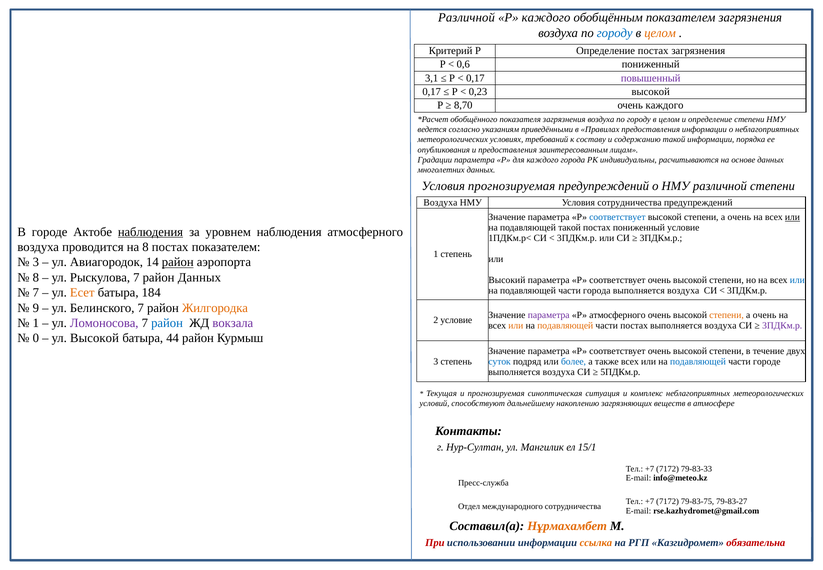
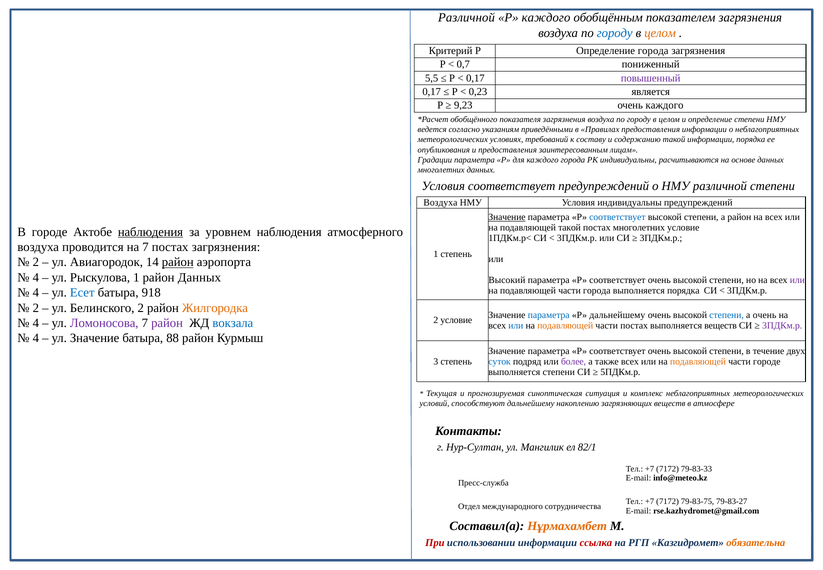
Определение постах: постах -> города (653, 51)
0,6: 0,6 -> 0,7 (463, 64)
3,1: 3,1 -> 5,5 (432, 78)
0,23 высокой: высокой -> является (651, 92)
8,70: 8,70 -> 9,23 (463, 105)
Условия прогнозируемая: прогнозируемая -> соответствует (512, 186)
Условия сотрудничества: сотрудничества -> индивидуальны (630, 202)
Значение underline: none -> present (507, 217)
очень: очень -> район (739, 217)
или underline: present -> none (792, 217)
постах пониженный: пониженный -> многолетних (639, 228)
на 8: 8 -> 7 (146, 247)
постах показателем: показателем -> загрязнения (226, 247)
3: 3 -> 2 (36, 262)
8: 8 -> 4 (36, 277)
Рыскулова 7: 7 -> 1 (136, 277)
или colour: blue -> purple (797, 280)
воздуха: воздуха -> порядка (683, 291)
7: 7 -> 4 (36, 293)
Есет colour: orange -> blue (82, 293)
184: 184 -> 918 (151, 293)
9: 9 -> 2 (36, 308)
Белинского 7: 7 -> 2 (141, 308)
параметра colour: purple -> blue (549, 315)
Р атмосферного: атмосферного -> дальнейшему (617, 315)
степени colour: orange -> blue (727, 315)
1: 1 -> 4 (36, 323)
район colour: blue -> purple (167, 323)
вокзала colour: purple -> blue (233, 323)
или colour: orange -> blue (516, 325)
постах выполняется воздуха: воздуха -> веществ (721, 325)
0: 0 -> 4 (36, 338)
ул Высокой: Высокой -> Значение (95, 338)
44: 44 -> 88 (173, 338)
более colour: blue -> purple (574, 361)
подавляющей colour: blue -> orange (698, 361)
воздуха: воздуха -> степени (559, 372)
15/1: 15/1 -> 82/1 (587, 447)
ссылка colour: orange -> red (596, 543)
обязательна colour: red -> orange (756, 543)
